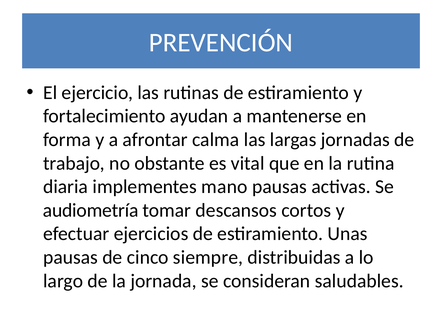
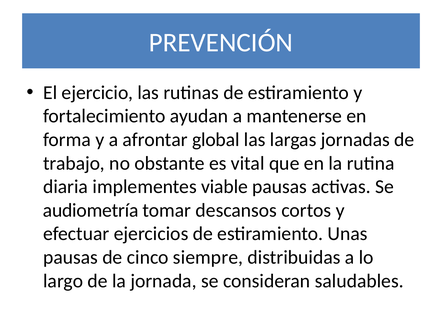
calma: calma -> global (216, 140)
mano: mano -> viable (225, 187)
